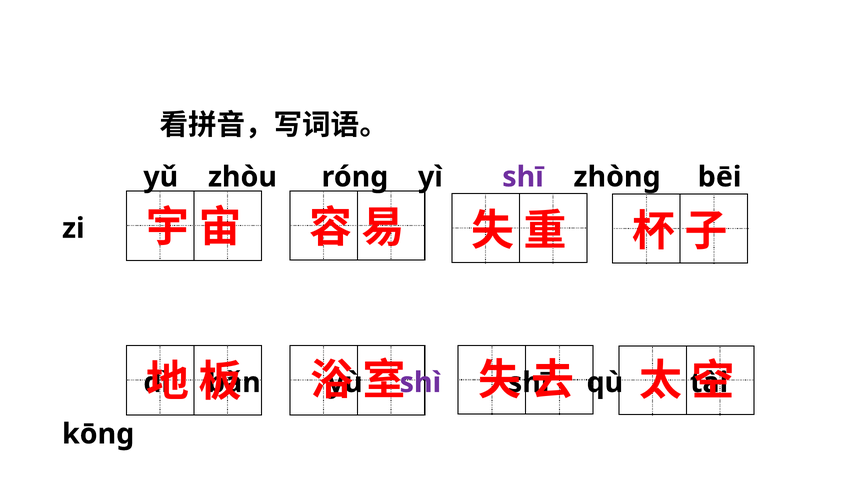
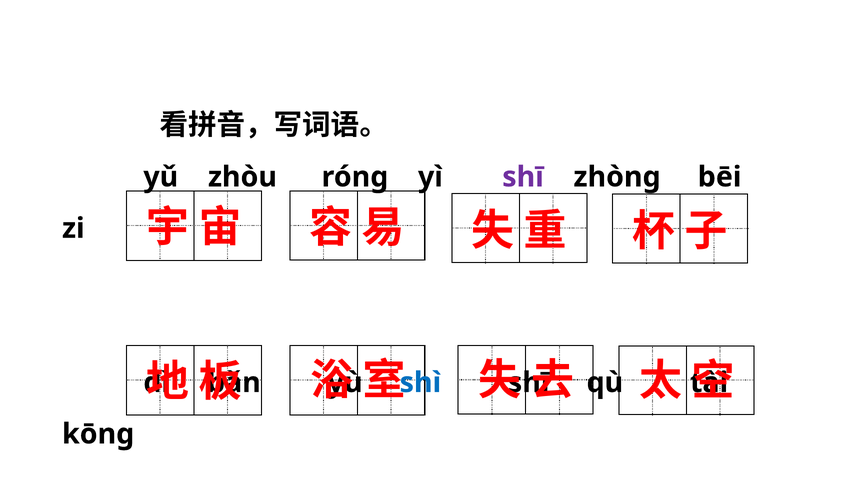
shì colour: purple -> blue (420, 383)
